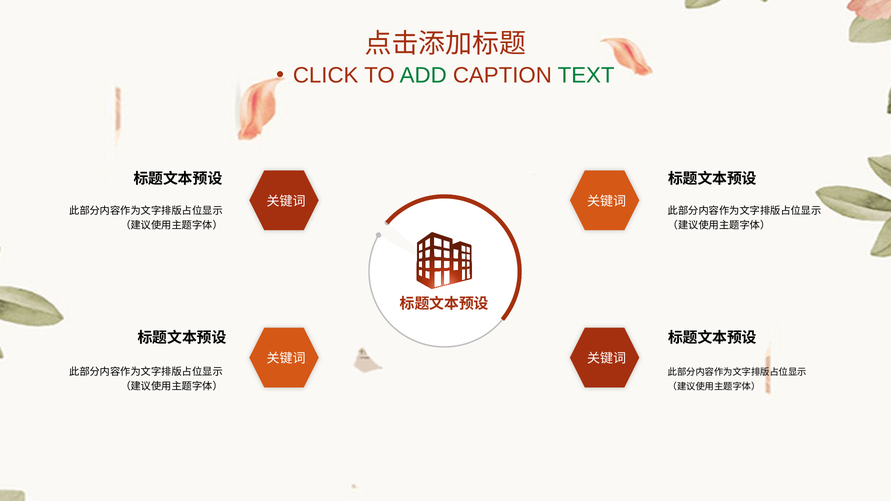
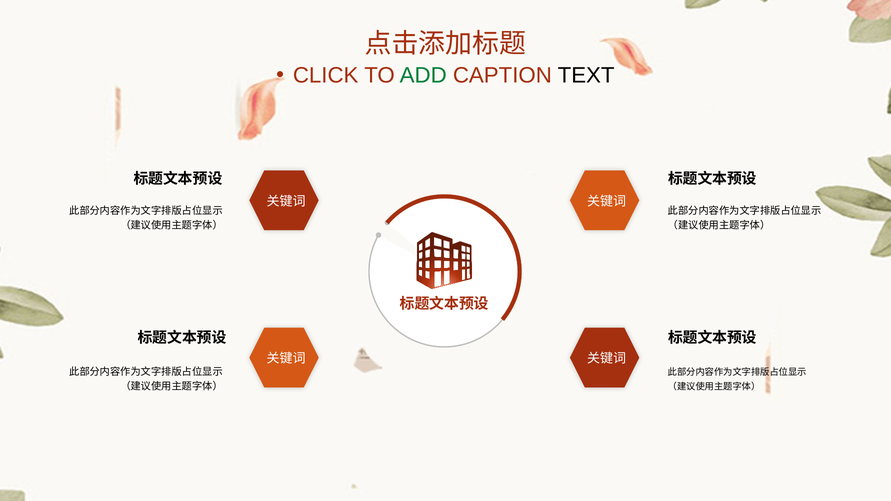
TEXT colour: green -> black (586, 76)
